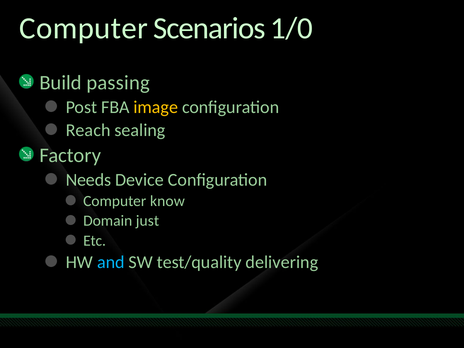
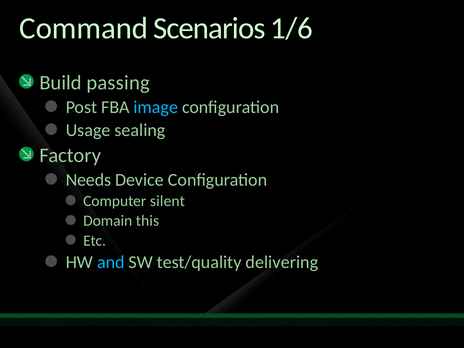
Computer: Computer -> Command (84, 28)
1/0: 1/0 -> 1/6 (291, 28)
image colour: yellow -> light blue (156, 107)
Reach: Reach -> Usage (88, 130)
know: know -> silent (167, 201)
just: just -> this (147, 221)
